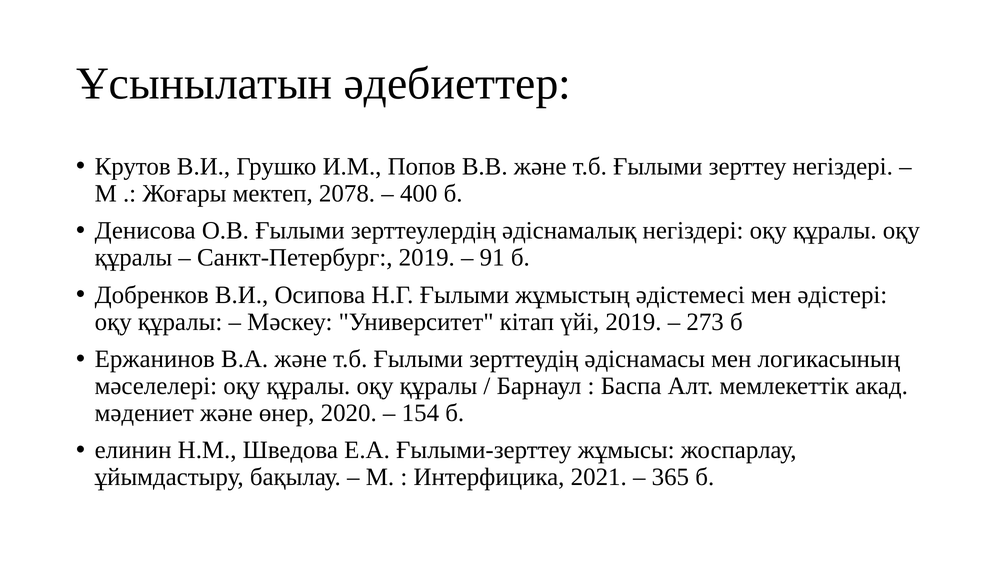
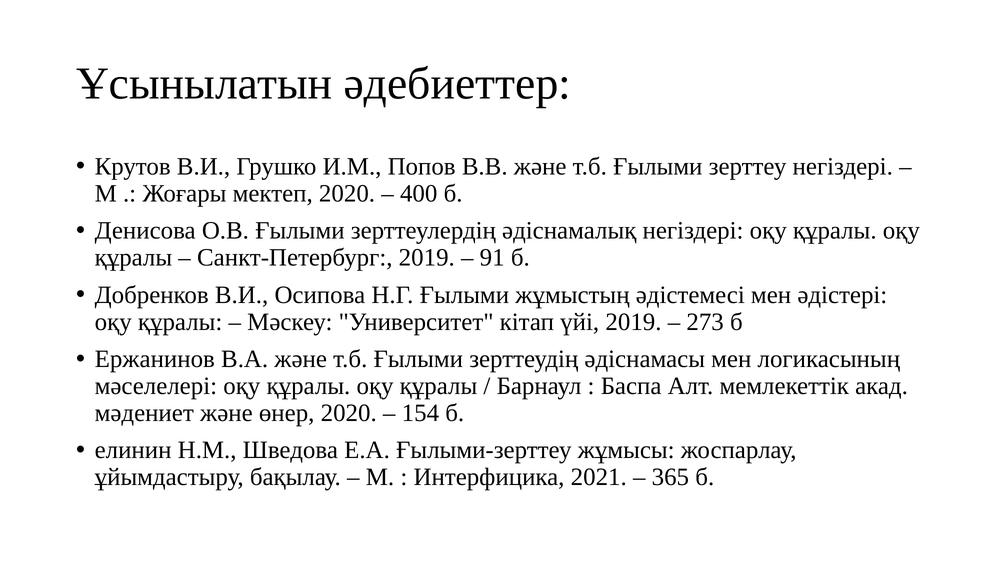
мектеп 2078: 2078 -> 2020 (347, 193)
